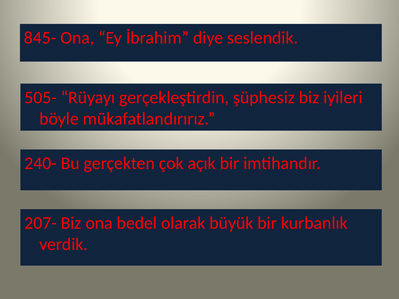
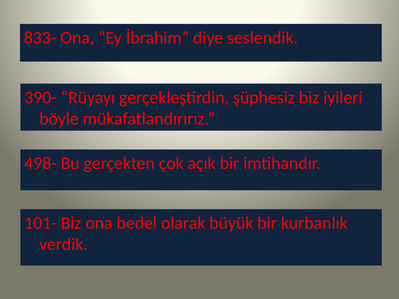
845-: 845- -> 833- (40, 38)
505-: 505- -> 390- (41, 98)
240-: 240- -> 498- (41, 164)
207-: 207- -> 101- (41, 223)
